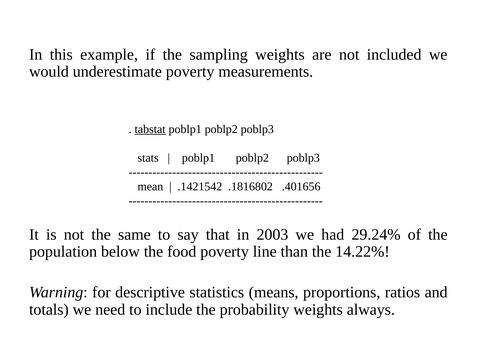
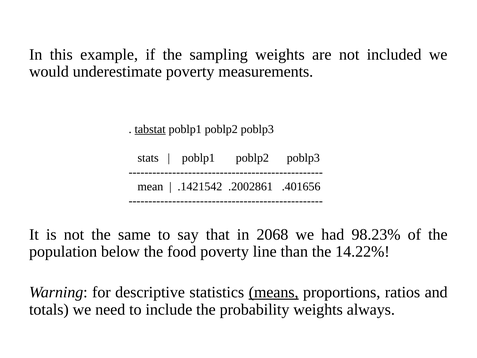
.1816802: .1816802 -> .2002861 (251, 186)
2003: 2003 -> 2068 (272, 234)
29.24%: 29.24% -> 98.23% (376, 234)
means underline: none -> present (274, 292)
